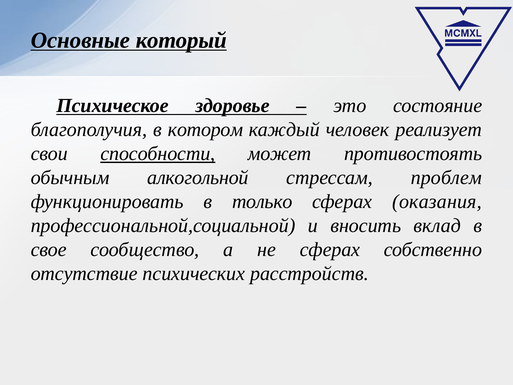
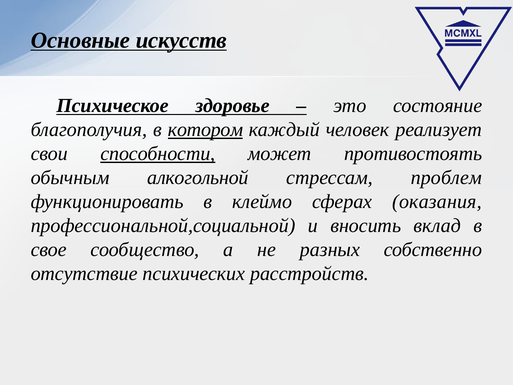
который: который -> искусств (181, 40)
котором underline: none -> present (205, 130)
только: только -> клеймо (262, 201)
не сферах: сферах -> разных (330, 249)
